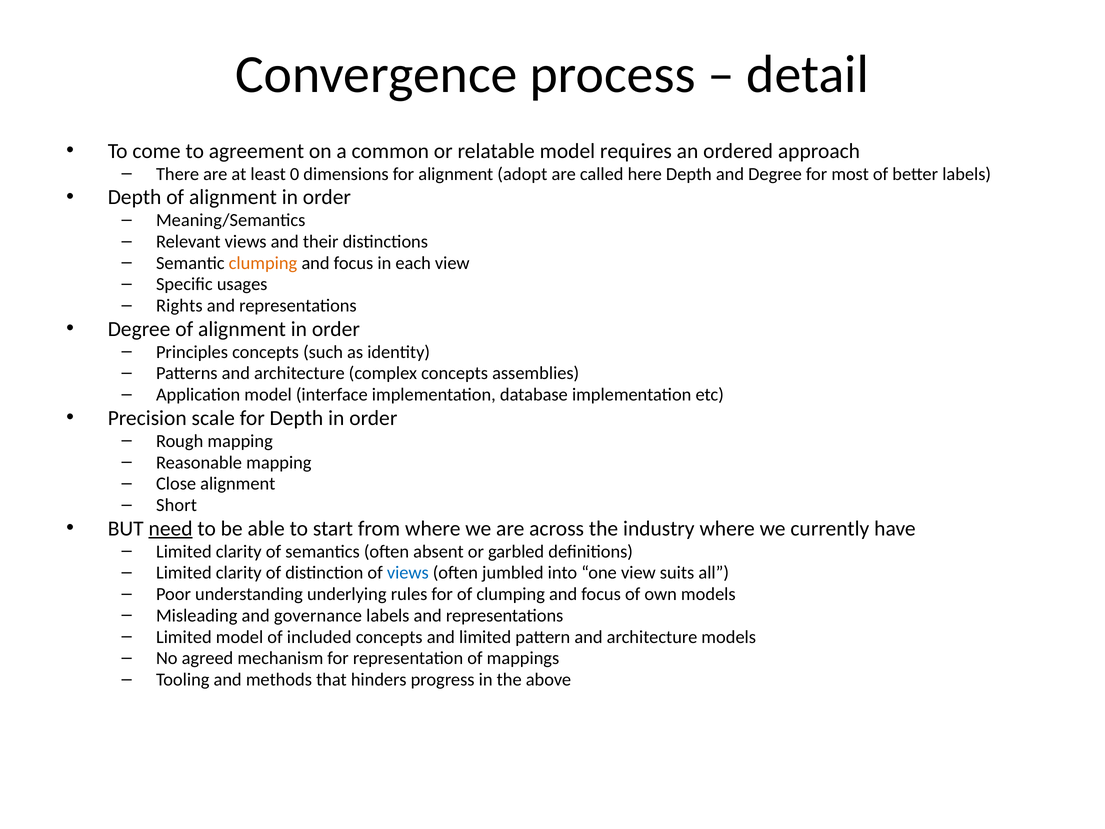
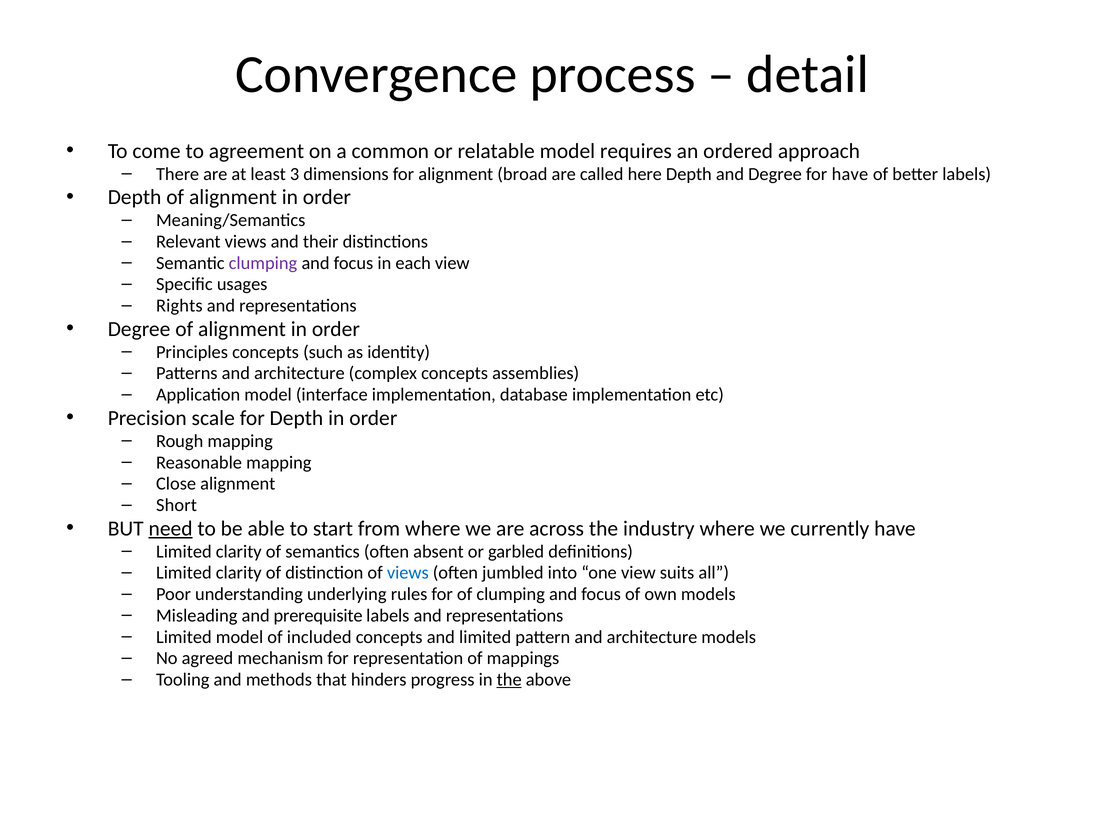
0: 0 -> 3 (295, 174)
adopt: adopt -> broad (522, 174)
for most: most -> have (850, 174)
clumping colour: orange -> purple (263, 263)
governance: governance -> prerequisite (318, 615)
the underline: none -> present (509, 679)
